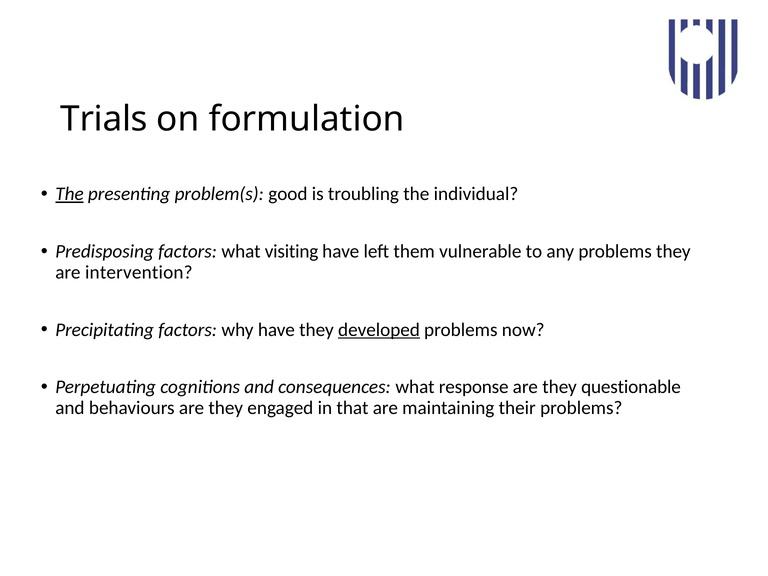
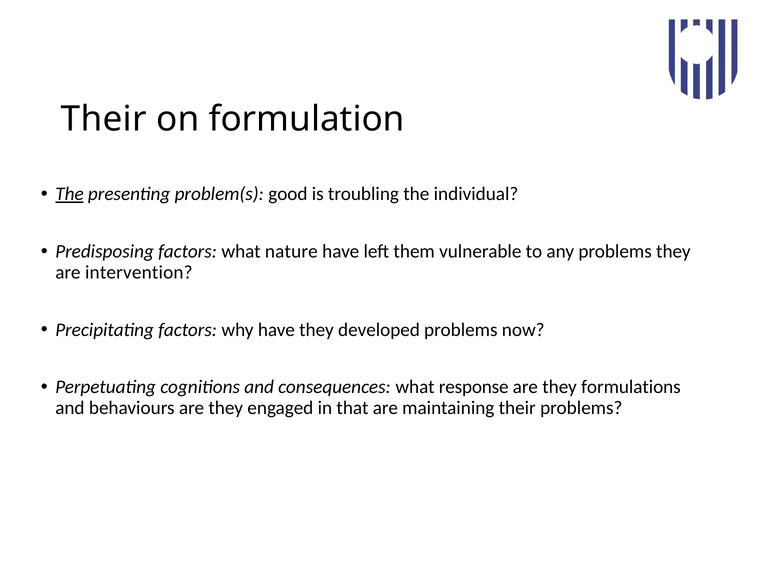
Trials: Trials -> Their (104, 119)
visiting: visiting -> nature (291, 251)
developed underline: present -> none (379, 330)
questionable: questionable -> formulations (631, 387)
